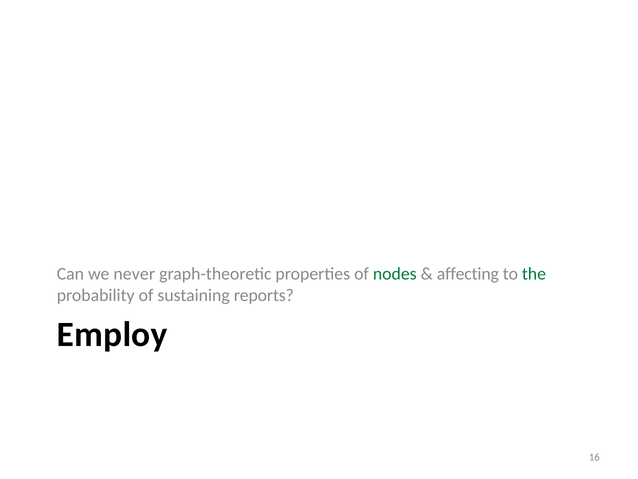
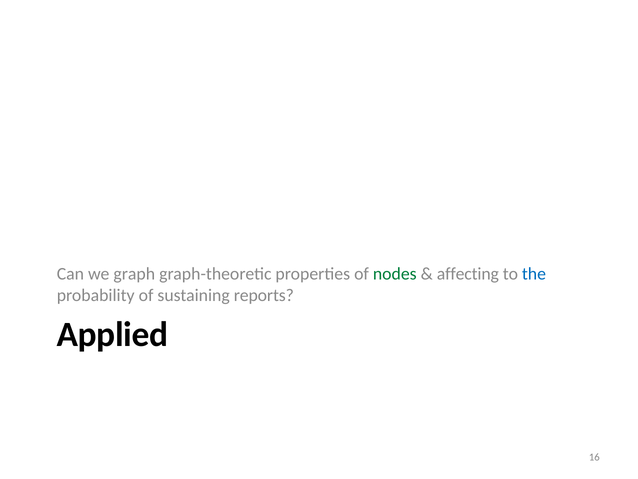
never: never -> graph (134, 274)
the colour: green -> blue (534, 274)
Employ: Employ -> Applied (112, 334)
